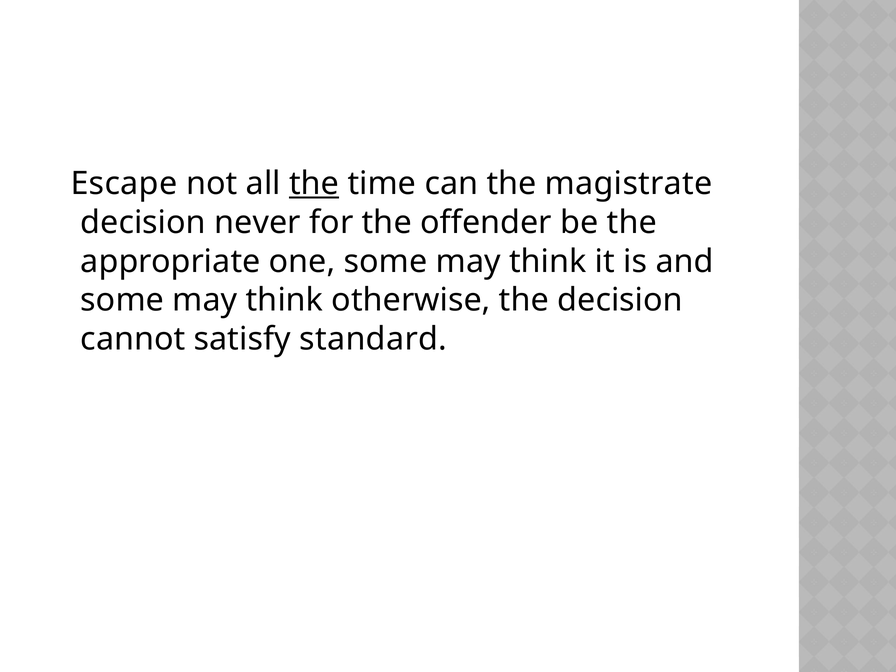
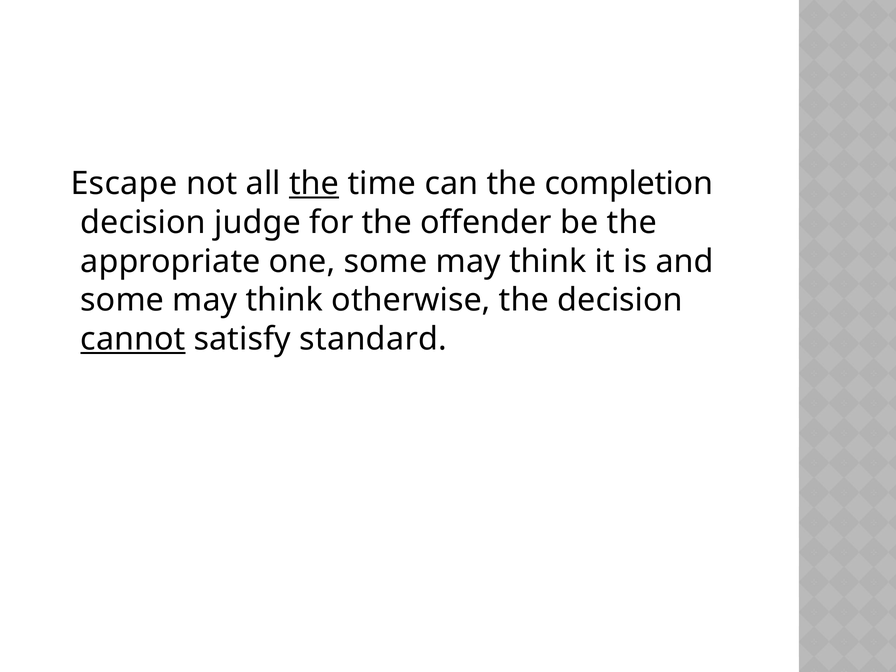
magistrate: magistrate -> completion (629, 184)
never: never -> judge (258, 223)
cannot underline: none -> present (133, 339)
